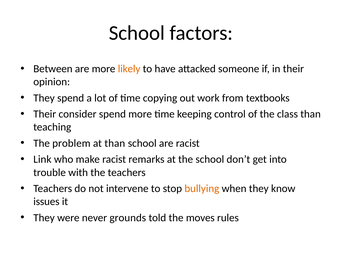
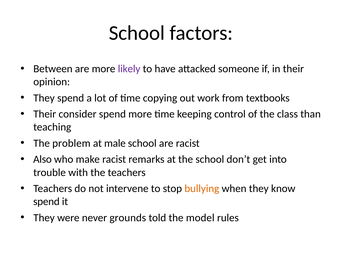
likely colour: orange -> purple (129, 69)
at than: than -> male (115, 144)
Link: Link -> Also (42, 160)
issues: issues -> spend (46, 202)
moves: moves -> model (200, 218)
